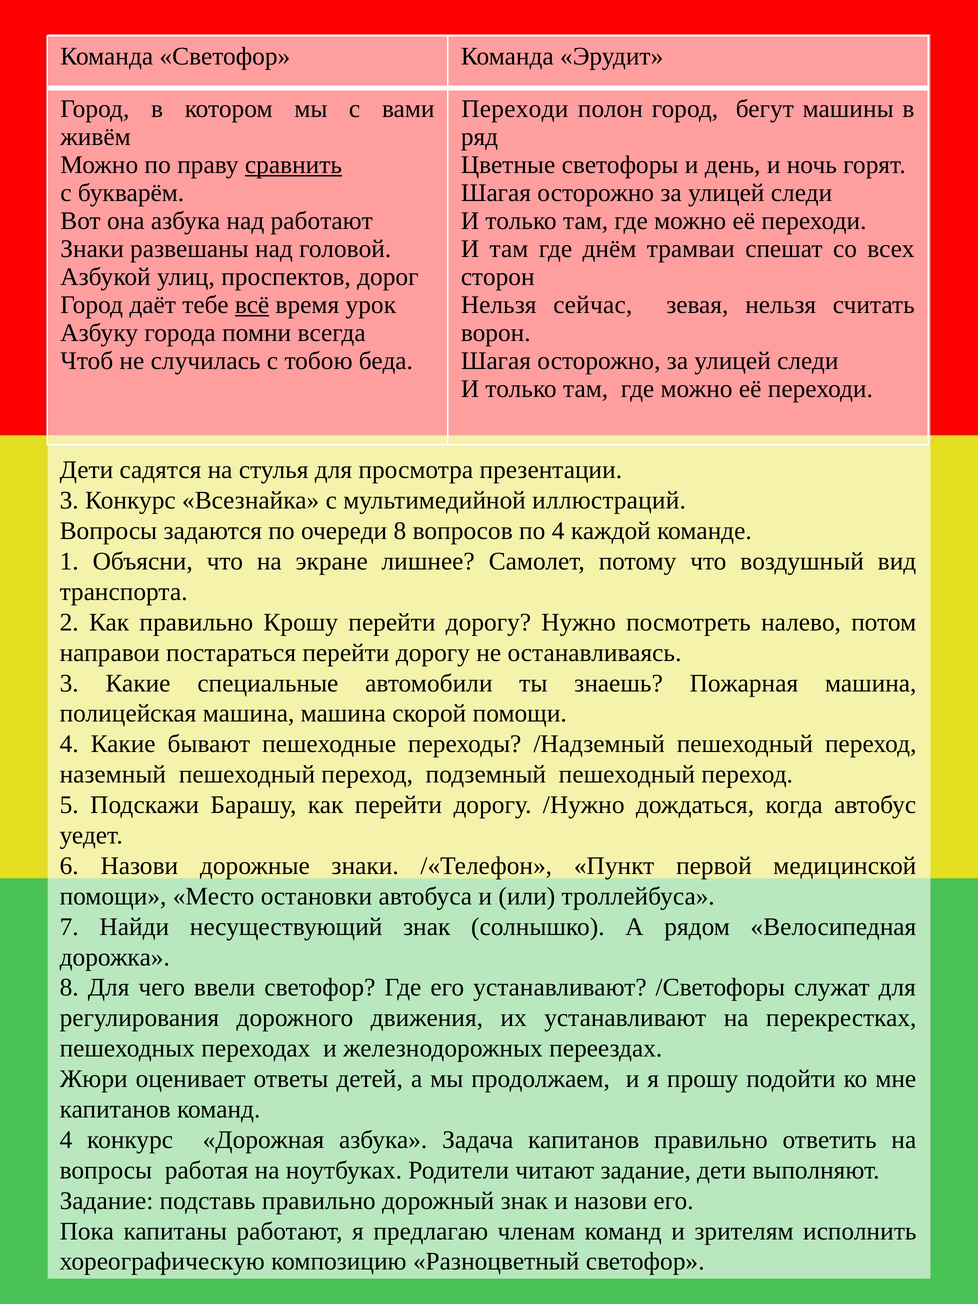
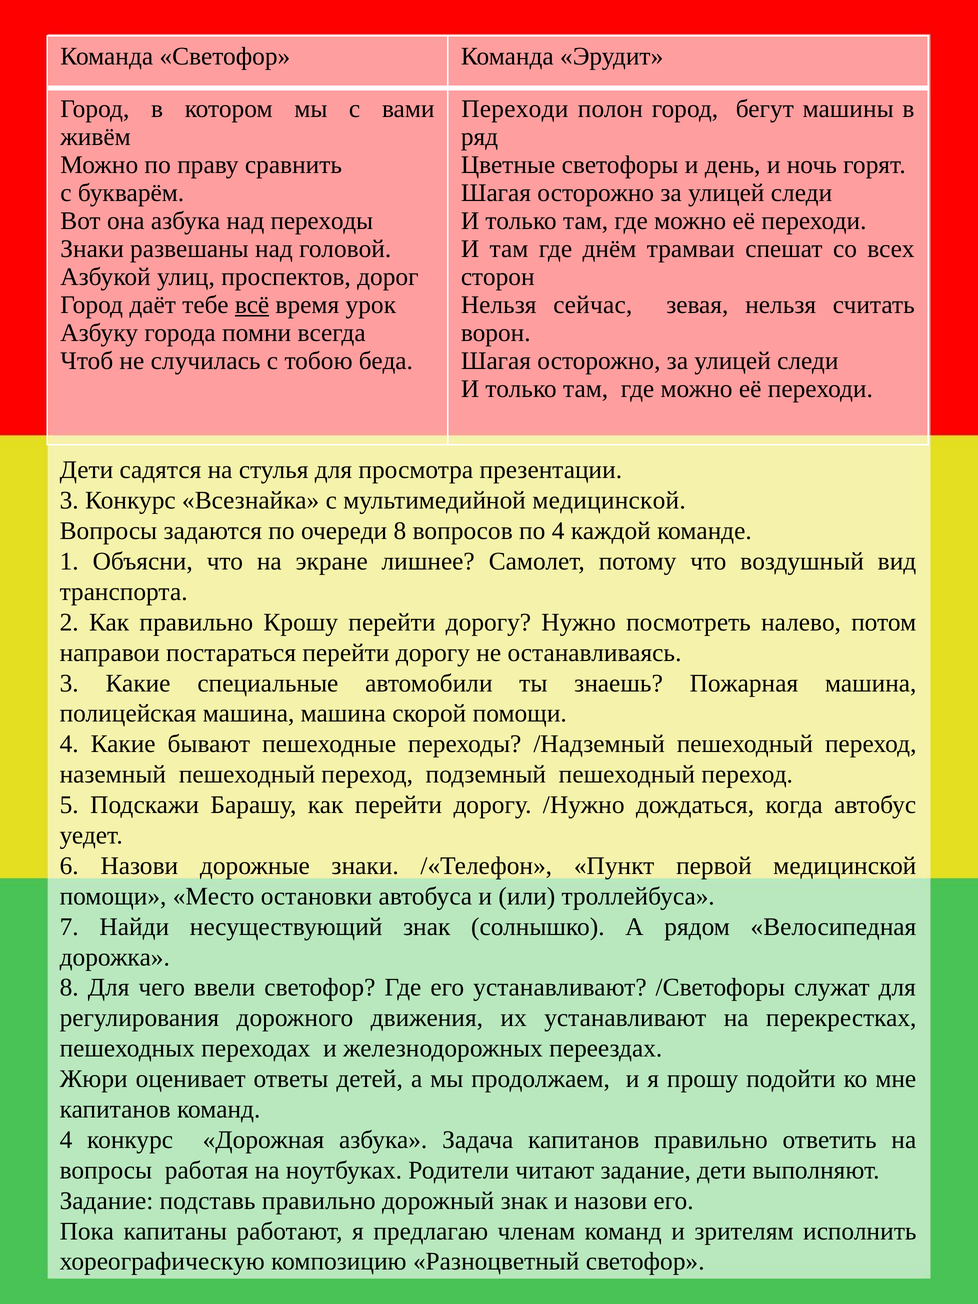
сравнить underline: present -> none (293, 165)
над работают: работают -> переходы (322, 221)
мультимедийной иллюстраций: иллюстраций -> медицинской (609, 500)
